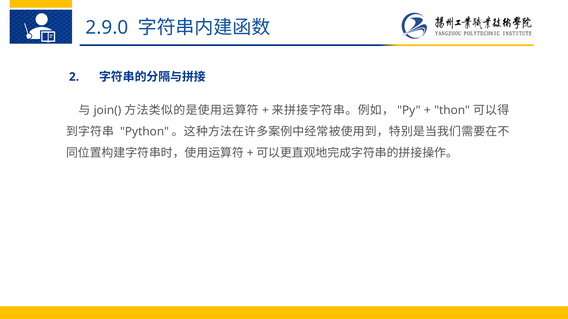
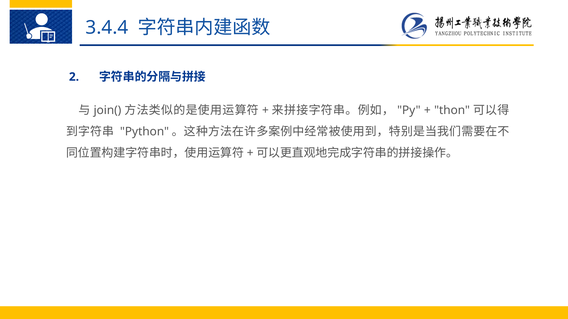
2.9.0: 2.9.0 -> 3.4.4 (107, 28)
